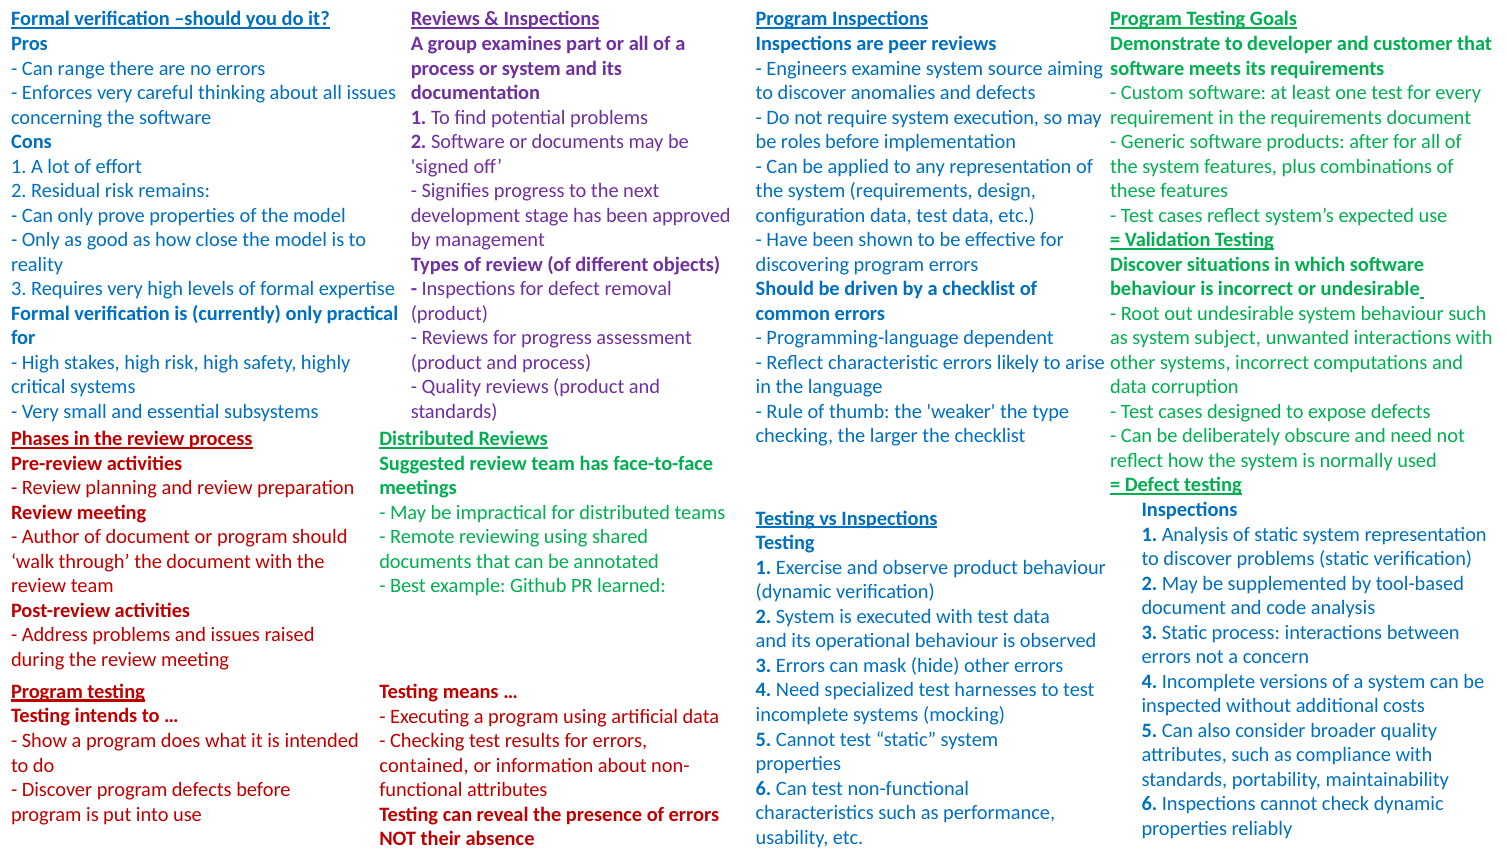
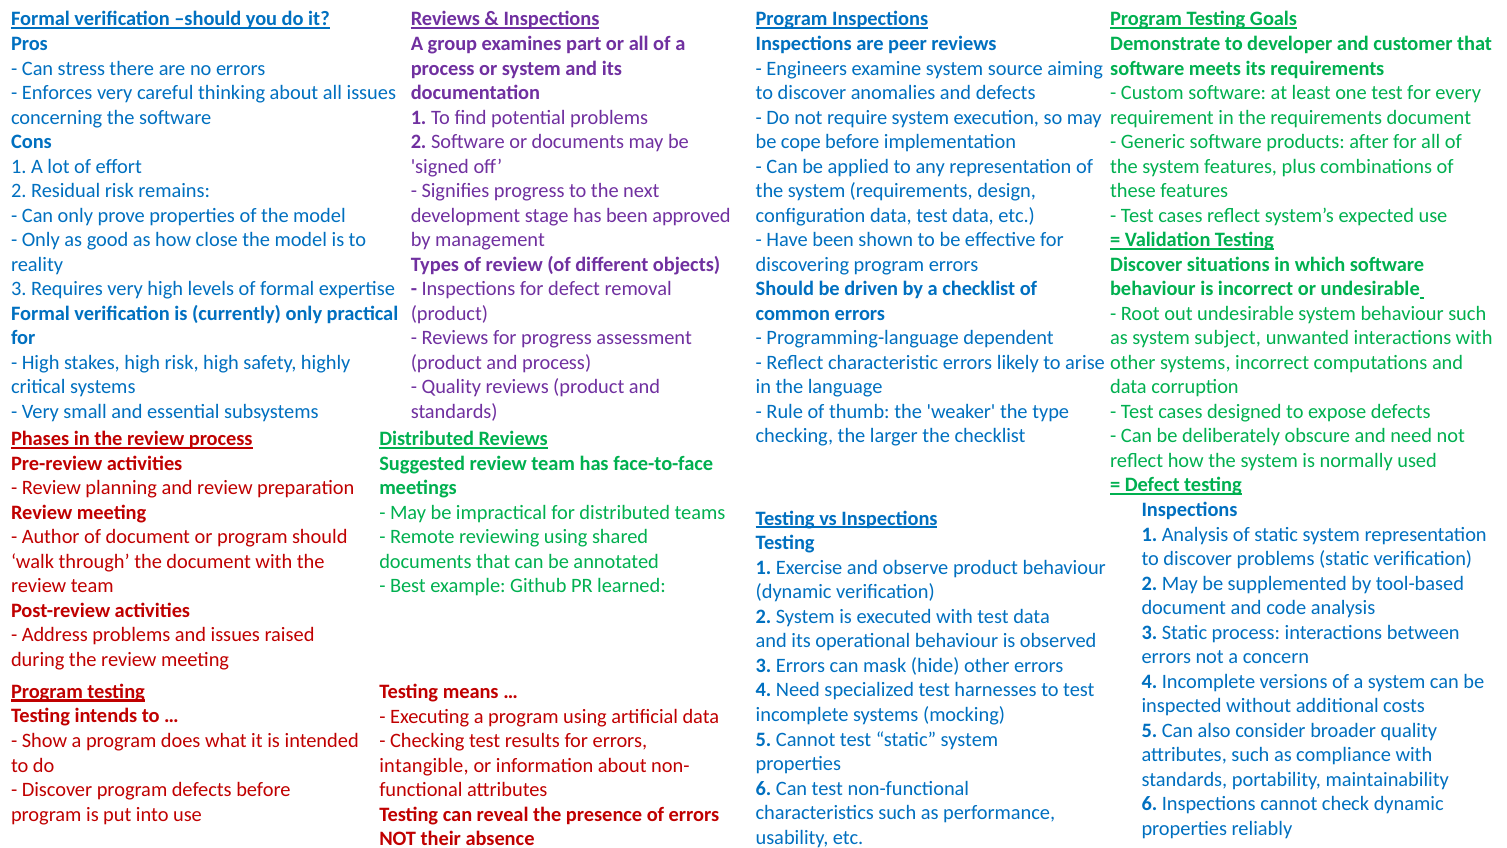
range: range -> stress (81, 68)
roles: roles -> cope (801, 142)
contained: contained -> intangible (424, 765)
